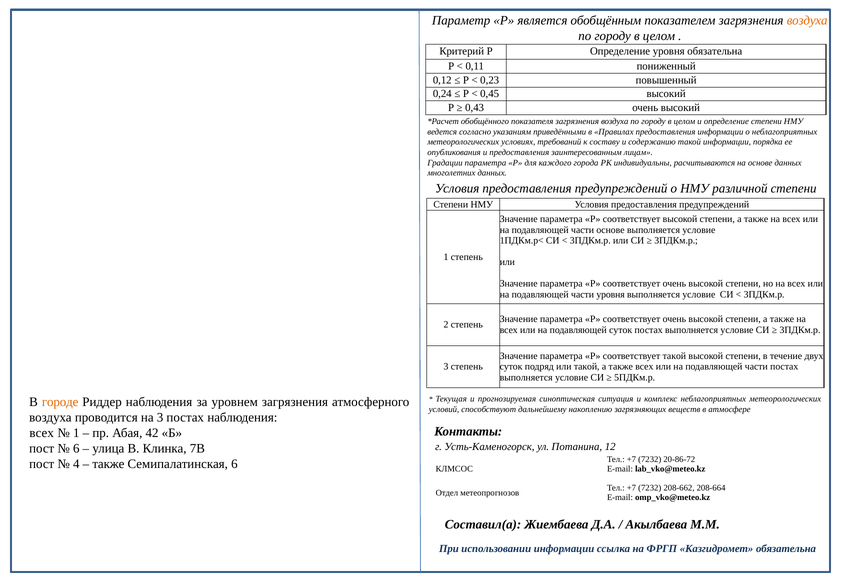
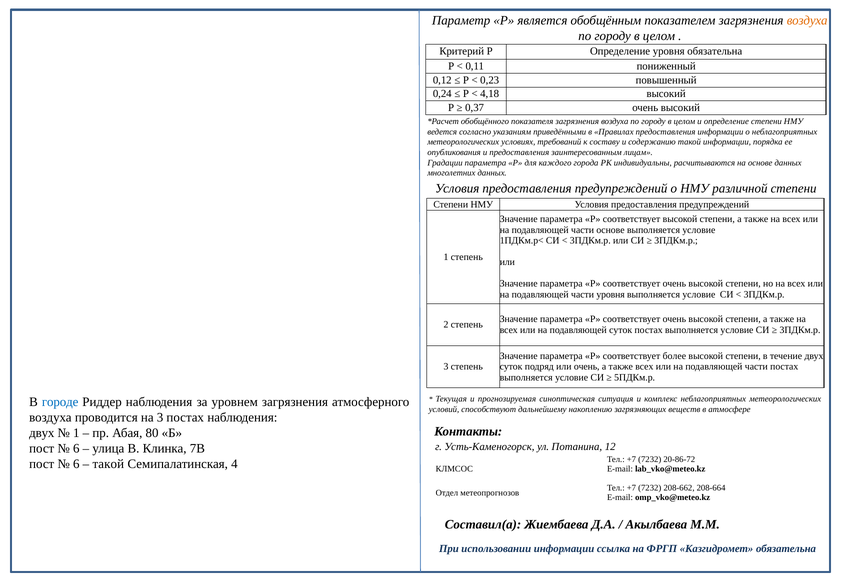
0,45: 0,45 -> 4,18 (490, 94)
0,43: 0,43 -> 0,37 (475, 108)
соответствует такой: такой -> более (674, 356)
или такой: такой -> очень (587, 367)
городе colour: orange -> blue (60, 402)
всех: всех -> двух (42, 433)
42: 42 -> 80 (152, 433)
4: 4 -> 6 (76, 464)
также: также -> такой (108, 464)
Семипалатинская 6: 6 -> 4 (234, 464)
